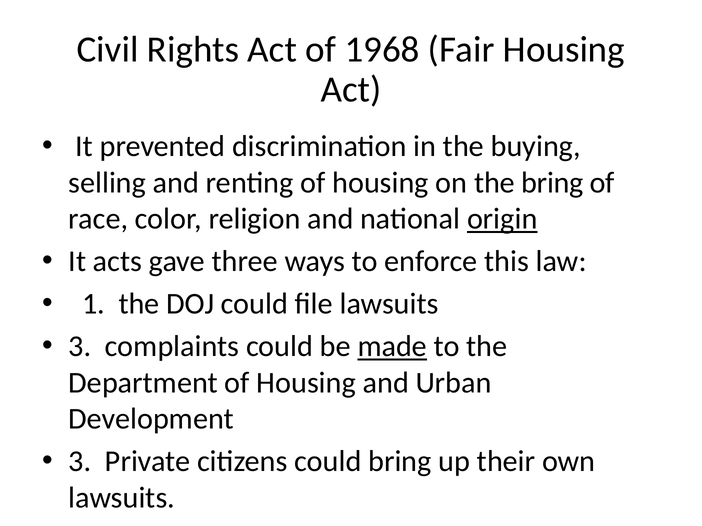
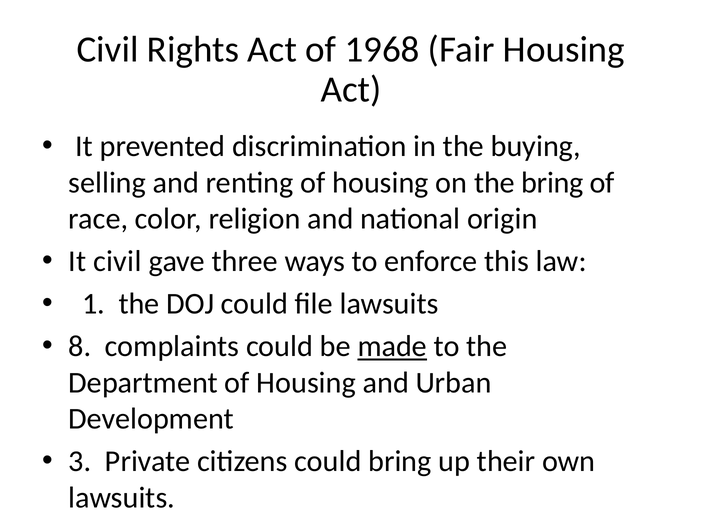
origin underline: present -> none (502, 219)
It acts: acts -> civil (117, 262)
3: 3 -> 8 (80, 347)
